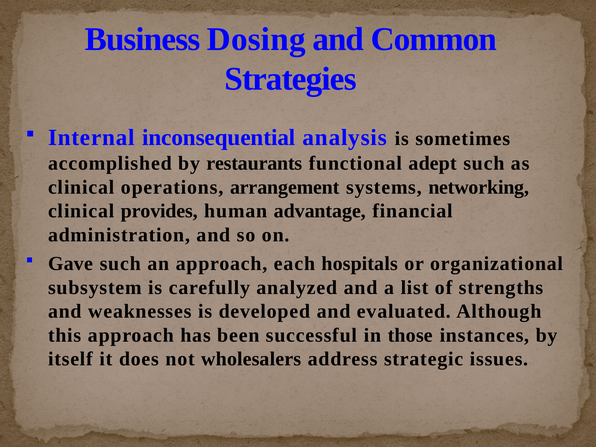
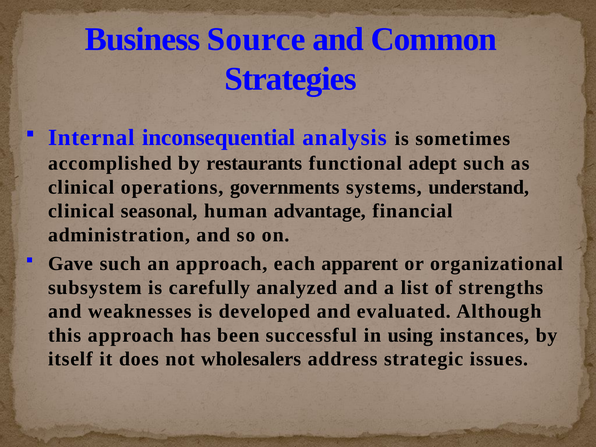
Dosing: Dosing -> Source (256, 39)
arrangement: arrangement -> governments (285, 187)
networking: networking -> understand (479, 187)
provides: provides -> seasonal (159, 211)
hospitals: hospitals -> apparent (360, 264)
those: those -> using (410, 335)
